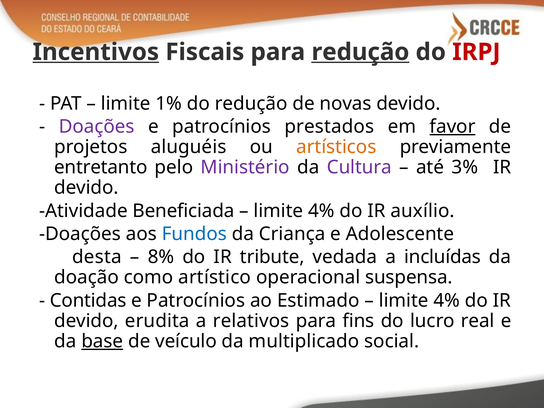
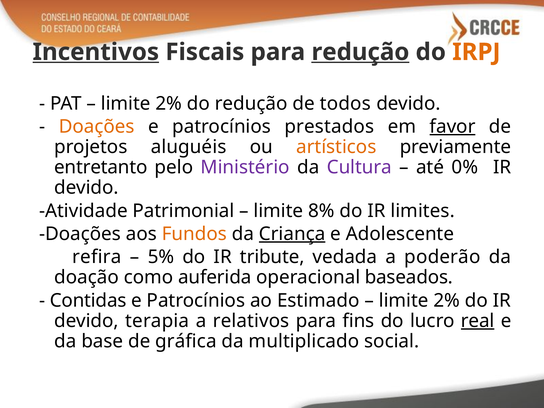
IRPJ colour: red -> orange (476, 52)
1%: 1% -> 2% (169, 103)
novas: novas -> todos (345, 103)
Doações colour: purple -> orange (97, 127)
3%: 3% -> 0% (465, 167)
Beneficiada: Beneficiada -> Patrimonial (183, 211)
4%: 4% -> 8% (321, 211)
auxílio: auxílio -> limites (423, 211)
Fundos colour: blue -> orange (194, 234)
Criança underline: none -> present (292, 234)
desta: desta -> refira (97, 257)
8%: 8% -> 5% (161, 257)
incluídas: incluídas -> poderão (442, 257)
artístico: artístico -> auferida (215, 277)
suspensa: suspensa -> baseados (409, 277)
4%: 4% -> 2% (447, 300)
erudita: erudita -> terapia (157, 321)
real underline: none -> present (478, 321)
base underline: present -> none (102, 341)
veículo: veículo -> gráfica (186, 341)
